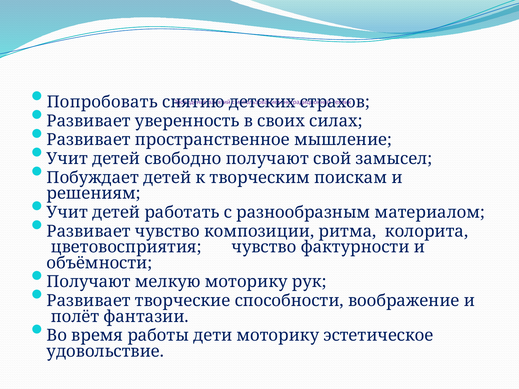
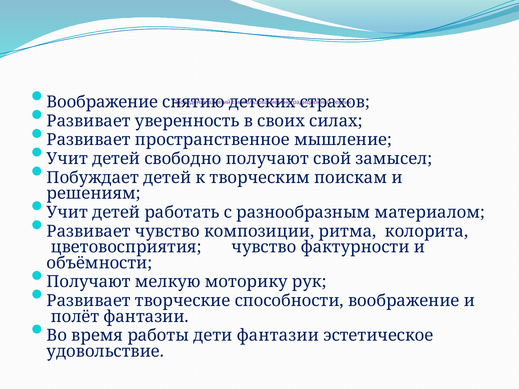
Попробовать: Попробовать -> Воображение (102, 102)
дети моторику: моторику -> фантазии (278, 336)
